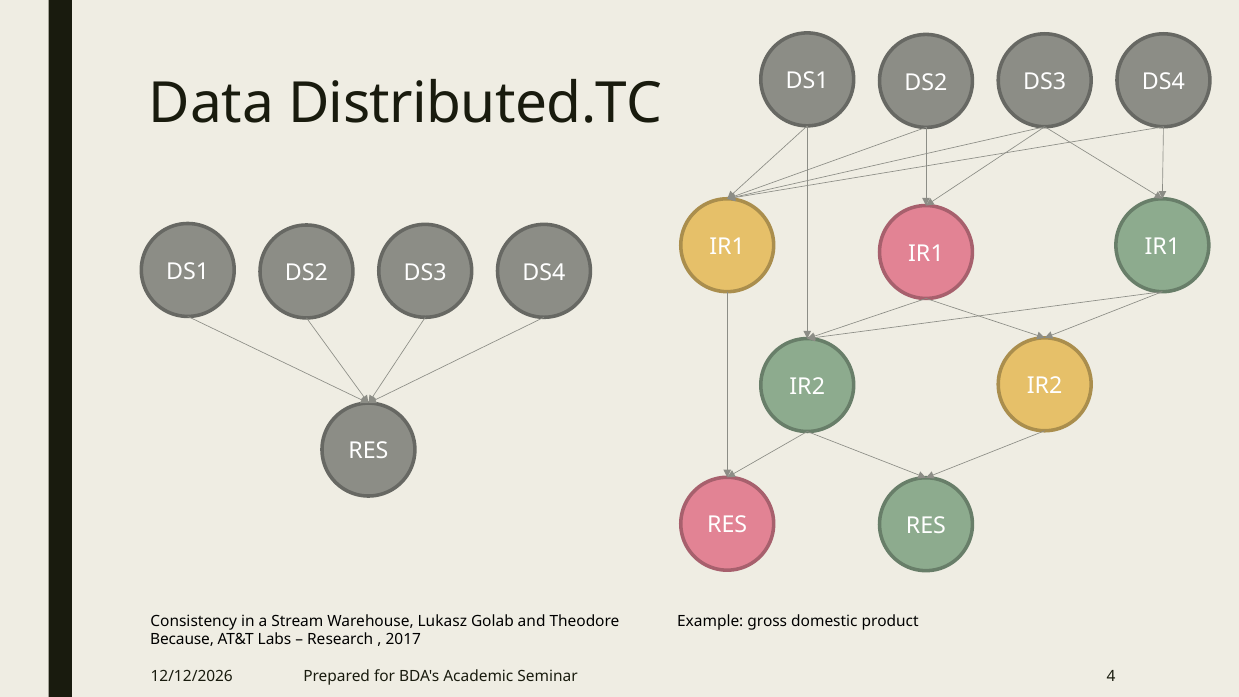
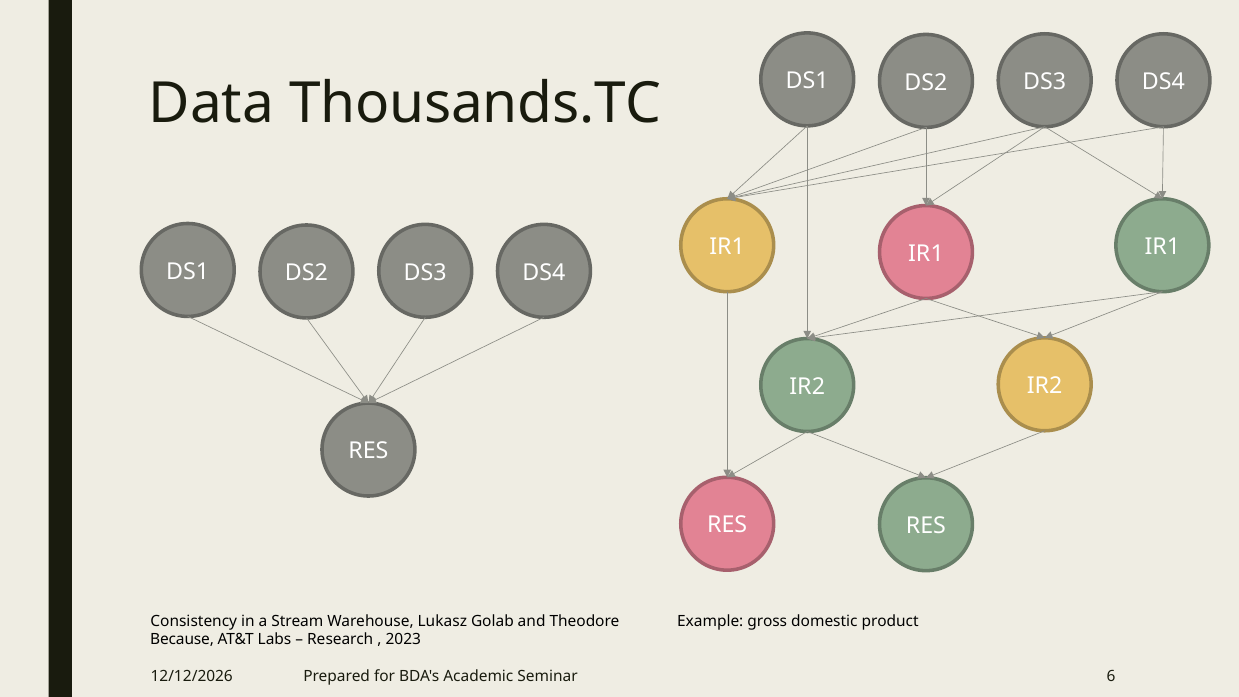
Distributed.TC: Distributed.TC -> Thousands.TC (475, 104)
2017: 2017 -> 2023 (403, 640)
4: 4 -> 6 (1111, 676)
